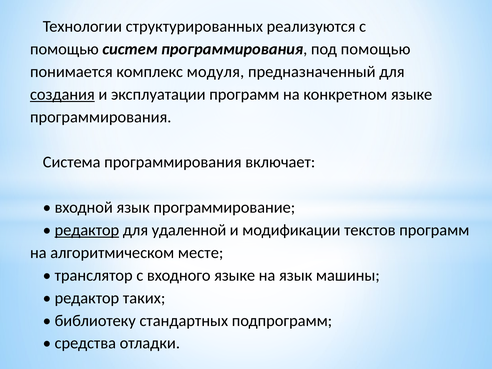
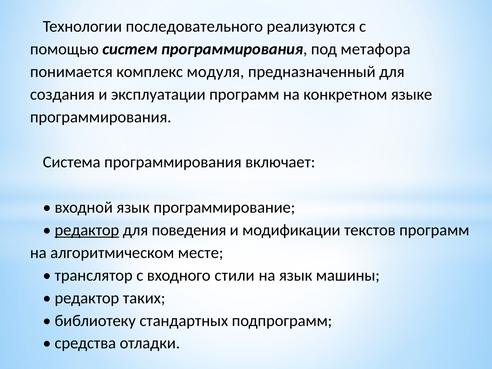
структурированных: структурированных -> последовательного (194, 26)
под помощью: помощью -> метафора (376, 49)
создания underline: present -> none (62, 94)
удаленной: удаленной -> поведения (189, 230)
входного языке: языке -> стили (235, 275)
